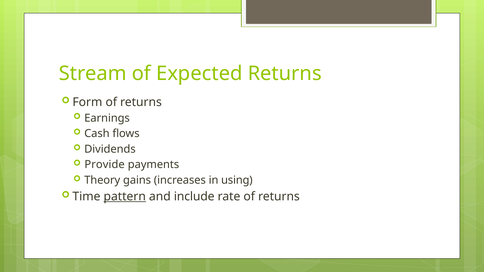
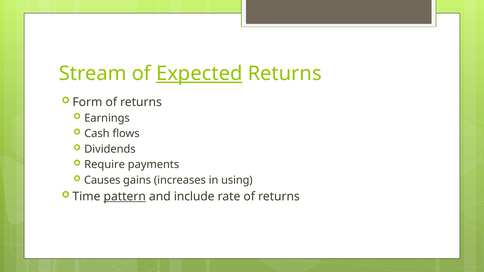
Expected underline: none -> present (199, 74)
Provide: Provide -> Require (105, 165)
Theory: Theory -> Causes (102, 180)
